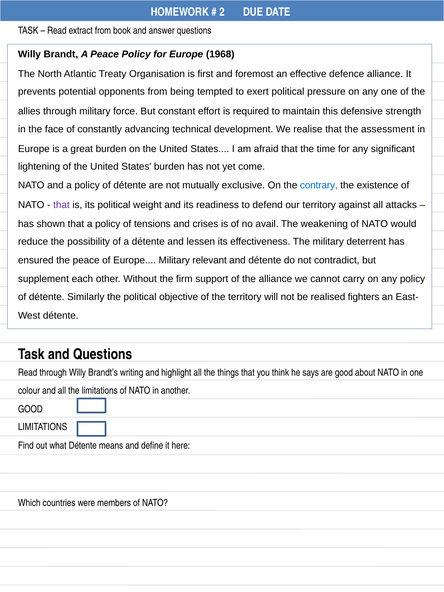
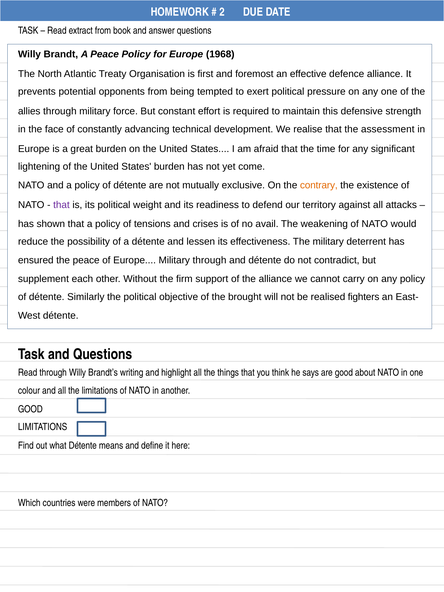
contrary colour: blue -> orange (319, 185)
Military relevant: relevant -> through (210, 260)
the territory: territory -> brought (245, 297)
